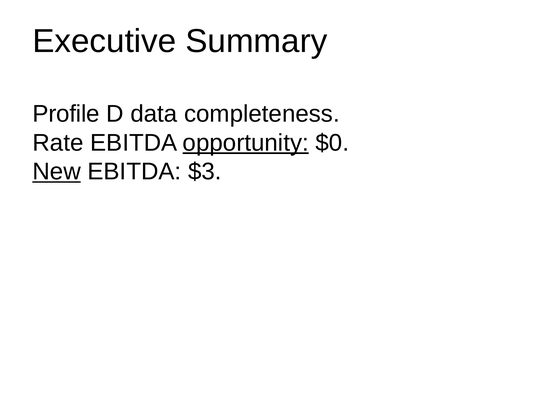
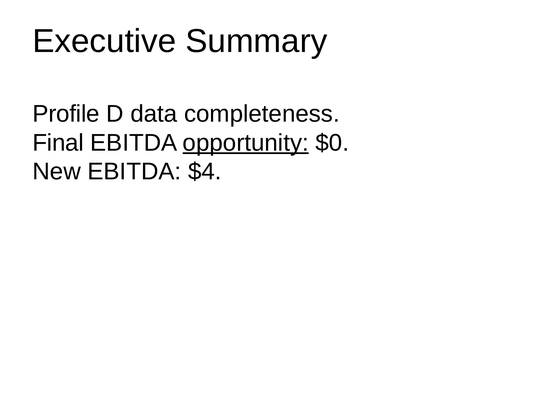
Rate: Rate -> Final (58, 143)
New underline: present -> none (57, 172)
$3: $3 -> $4 (205, 172)
